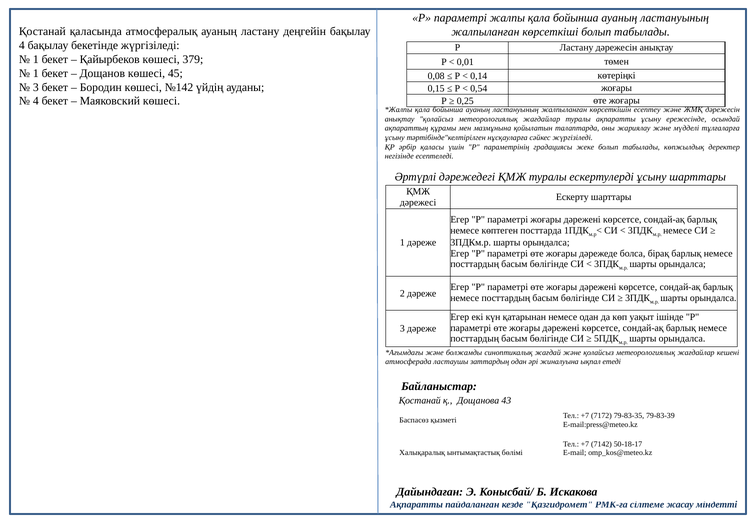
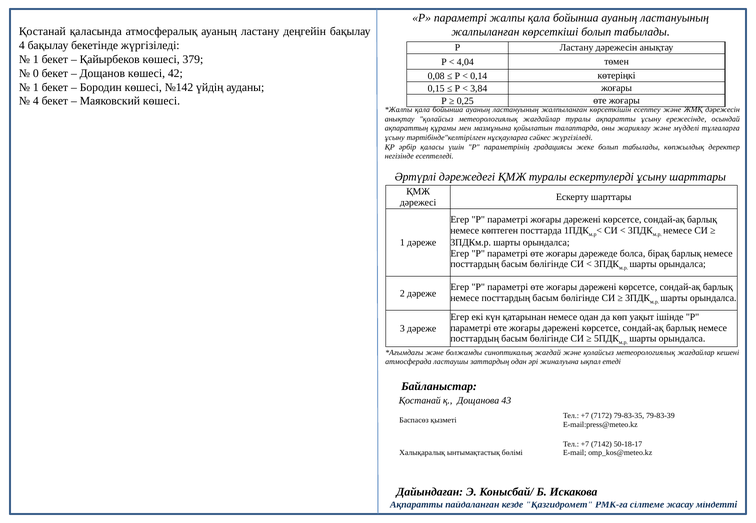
0,01: 0,01 -> 4,04 (465, 62)
1: 1 -> 0 (36, 73)
45: 45 -> 42 (175, 73)
3: 3 -> 1 (36, 87)
0,54: 0,54 -> 3,84 (479, 89)
